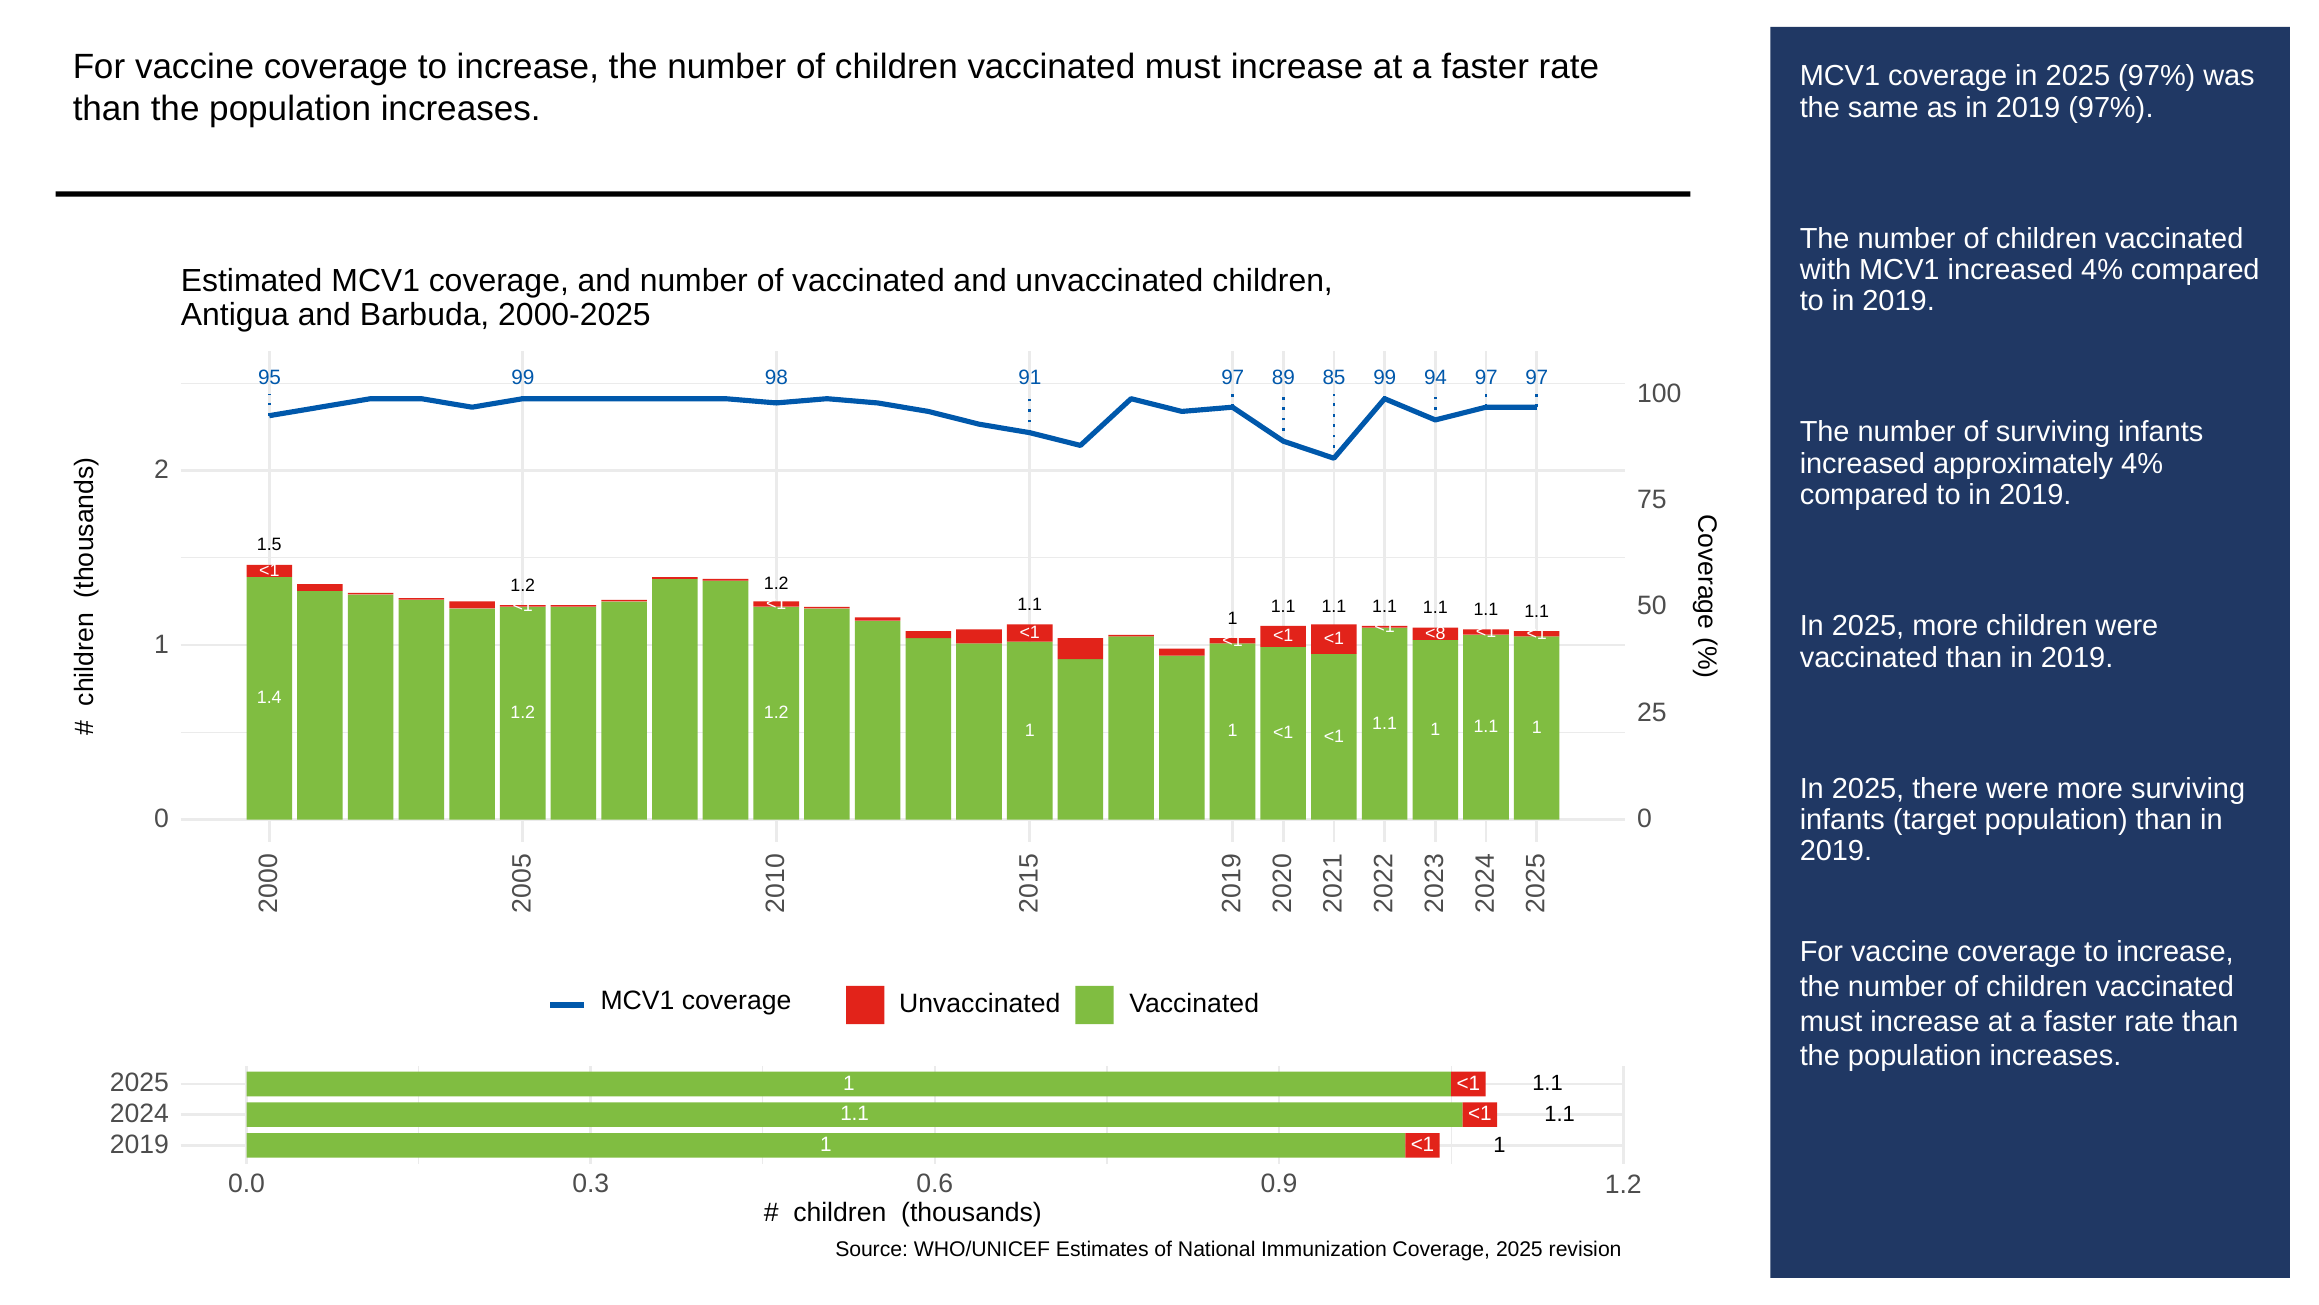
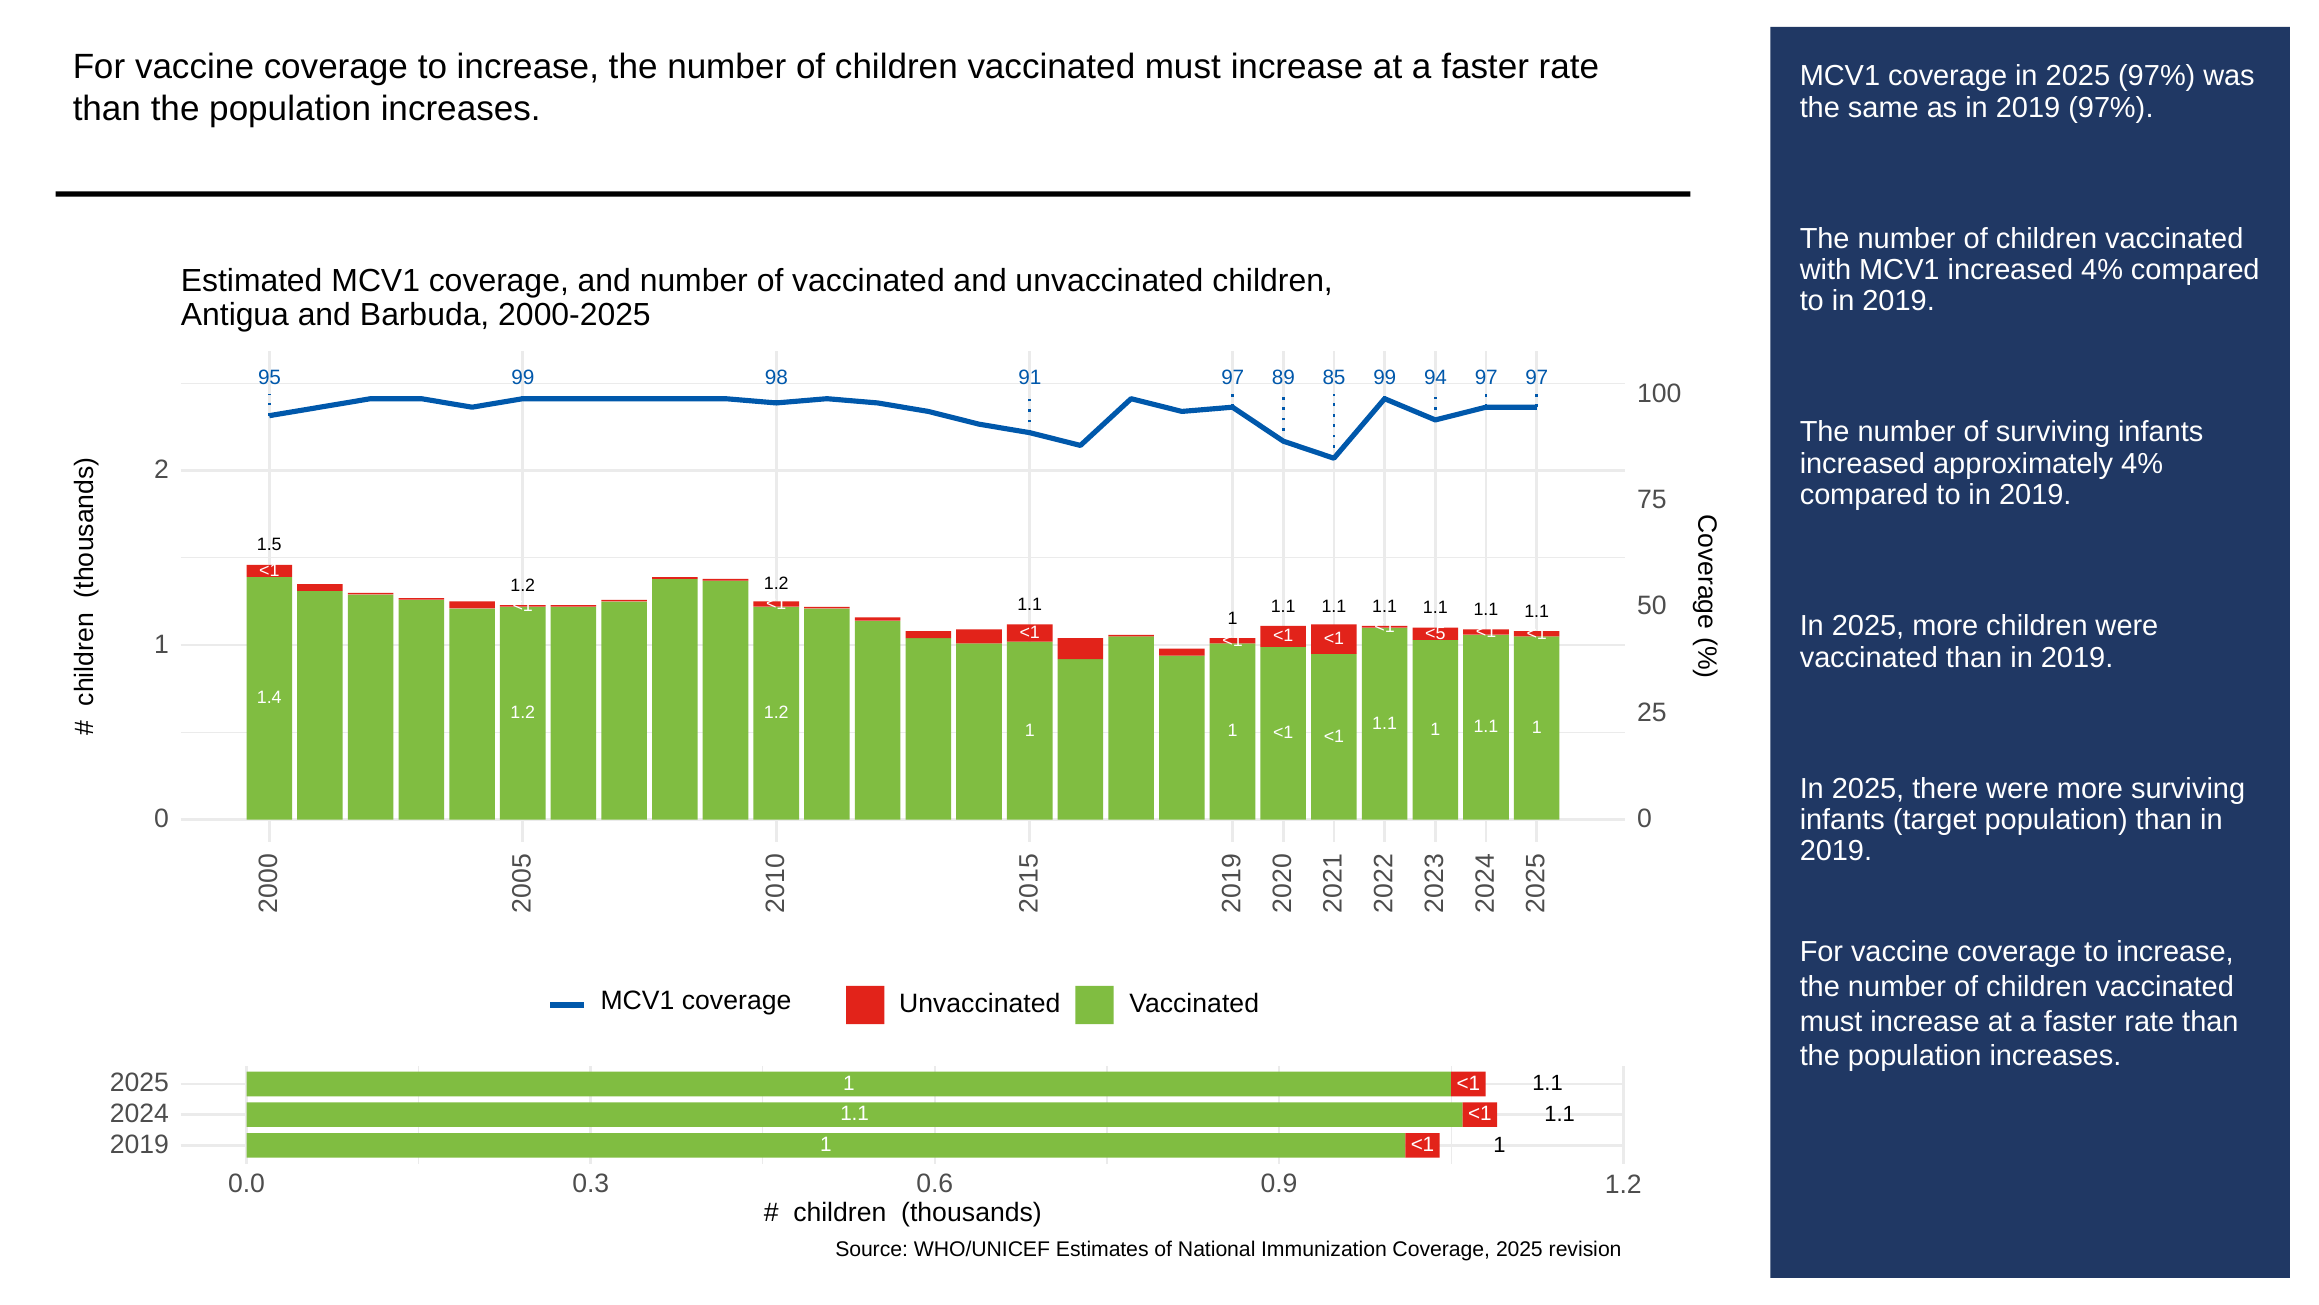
<8: <8 -> <5 (1435, 633)
